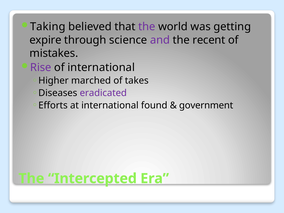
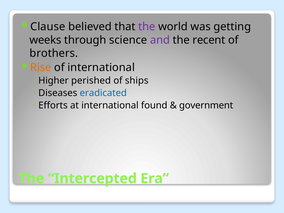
Taking: Taking -> Clause (48, 27)
expire: expire -> weeks (45, 40)
mistakes: mistakes -> brothers (54, 53)
Rise colour: purple -> orange (41, 67)
marched: marched -> perished (91, 81)
takes: takes -> ships (137, 81)
eradicated colour: purple -> blue (103, 93)
